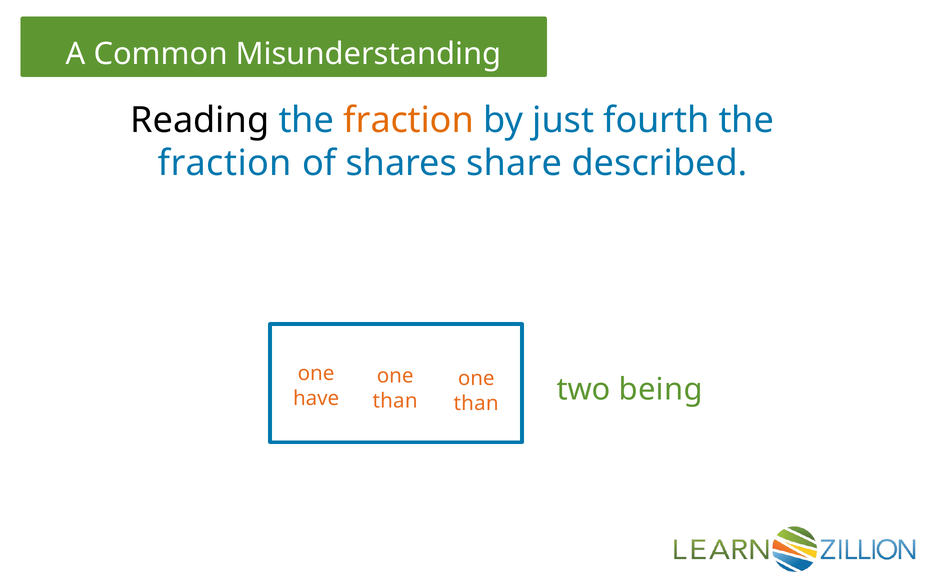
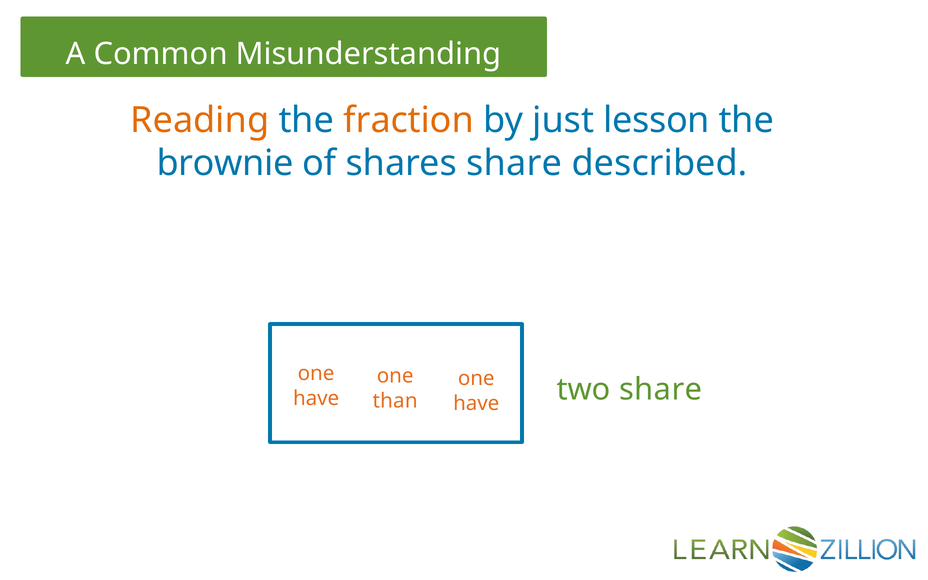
Reading colour: black -> orange (200, 120)
fourth: fourth -> lesson (657, 120)
fraction: fraction -> brownie (225, 163)
two being: being -> share (661, 389)
than: than -> have (476, 403)
